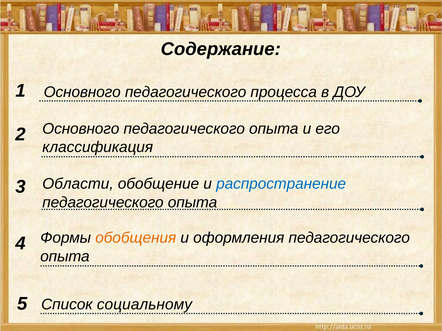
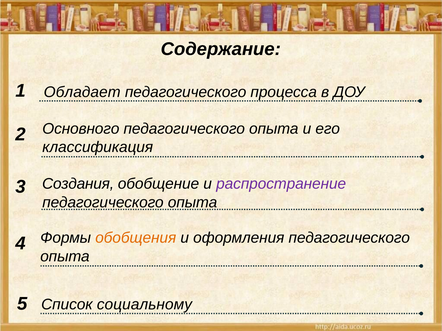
Основного: Основного -> Обладает (82, 92)
Области: Области -> Создания (78, 184)
распространение colour: blue -> purple (281, 184)
